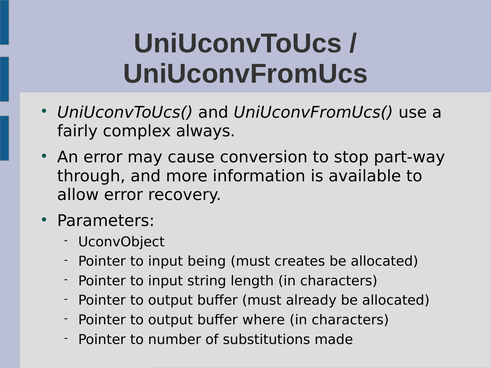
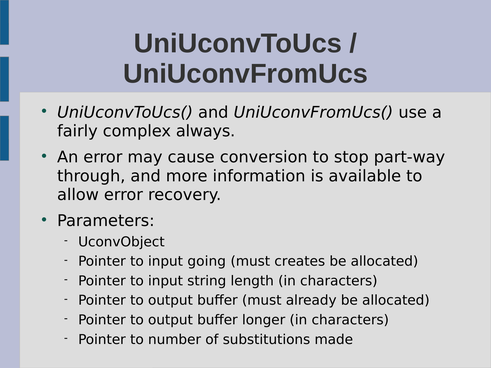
being: being -> going (207, 262)
where: where -> longer (264, 320)
